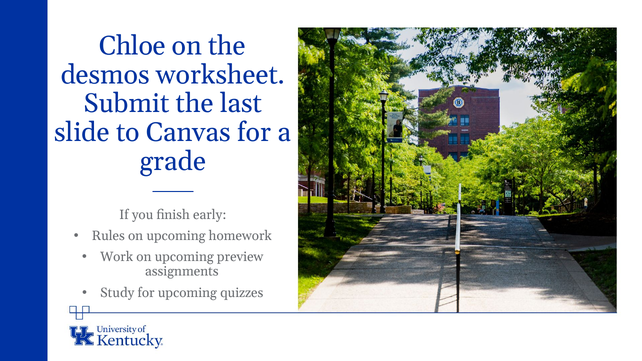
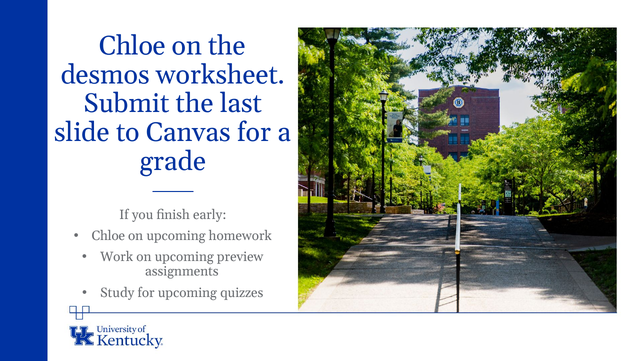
Rules: Rules -> Chloe (108, 236)
